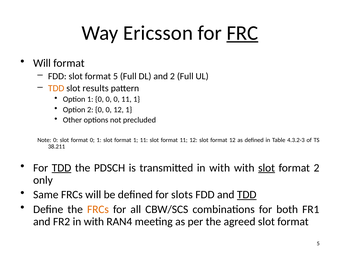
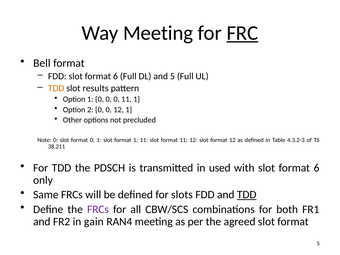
Way Ericsson: Ericsson -> Meeting (158, 33)
Will: Will -> Bell (42, 63)
FDD slot format 5: 5 -> 6 (115, 76)
and 2: 2 -> 5 (172, 76)
TDD underline: present -> none (62, 168)
transmitted in with: with -> used (220, 168)
slot underline: present -> none (267, 168)
2: 2 -> 6 (316, 168)
FRCs colour: orange -> purple (98, 209)
FR2 in with: with -> gain (94, 222)
